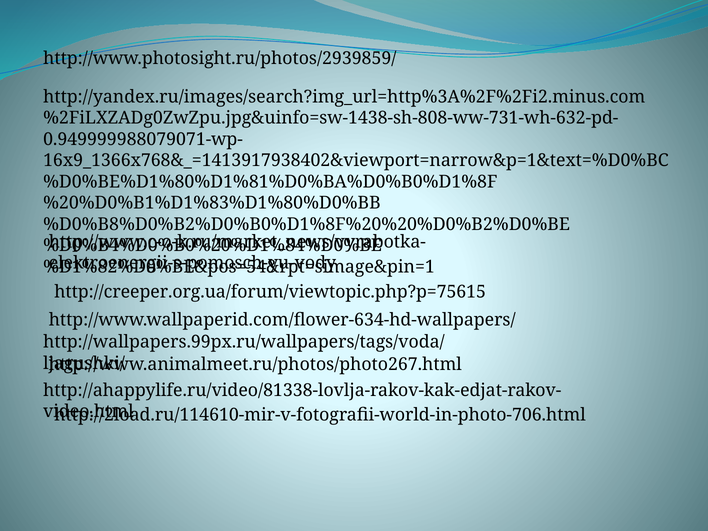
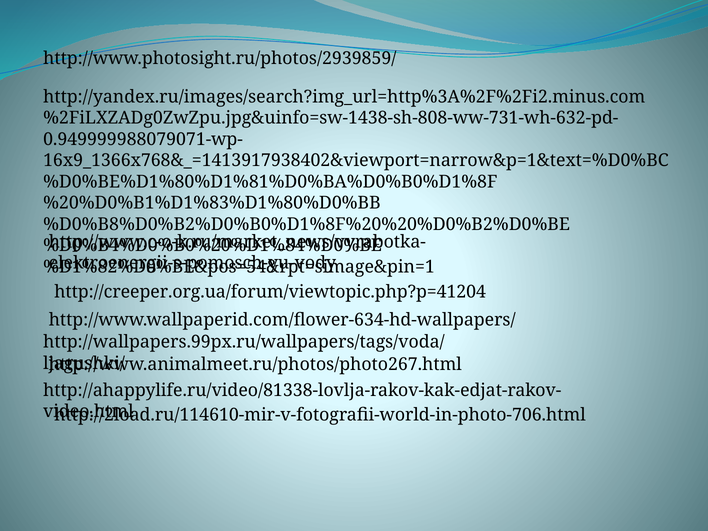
http://creeper.org.ua/forum/viewtopic.php?p=75615: http://creeper.org.ua/forum/viewtopic.php?p=75615 -> http://creeper.org.ua/forum/viewtopic.php?p=41204 (270, 292)
